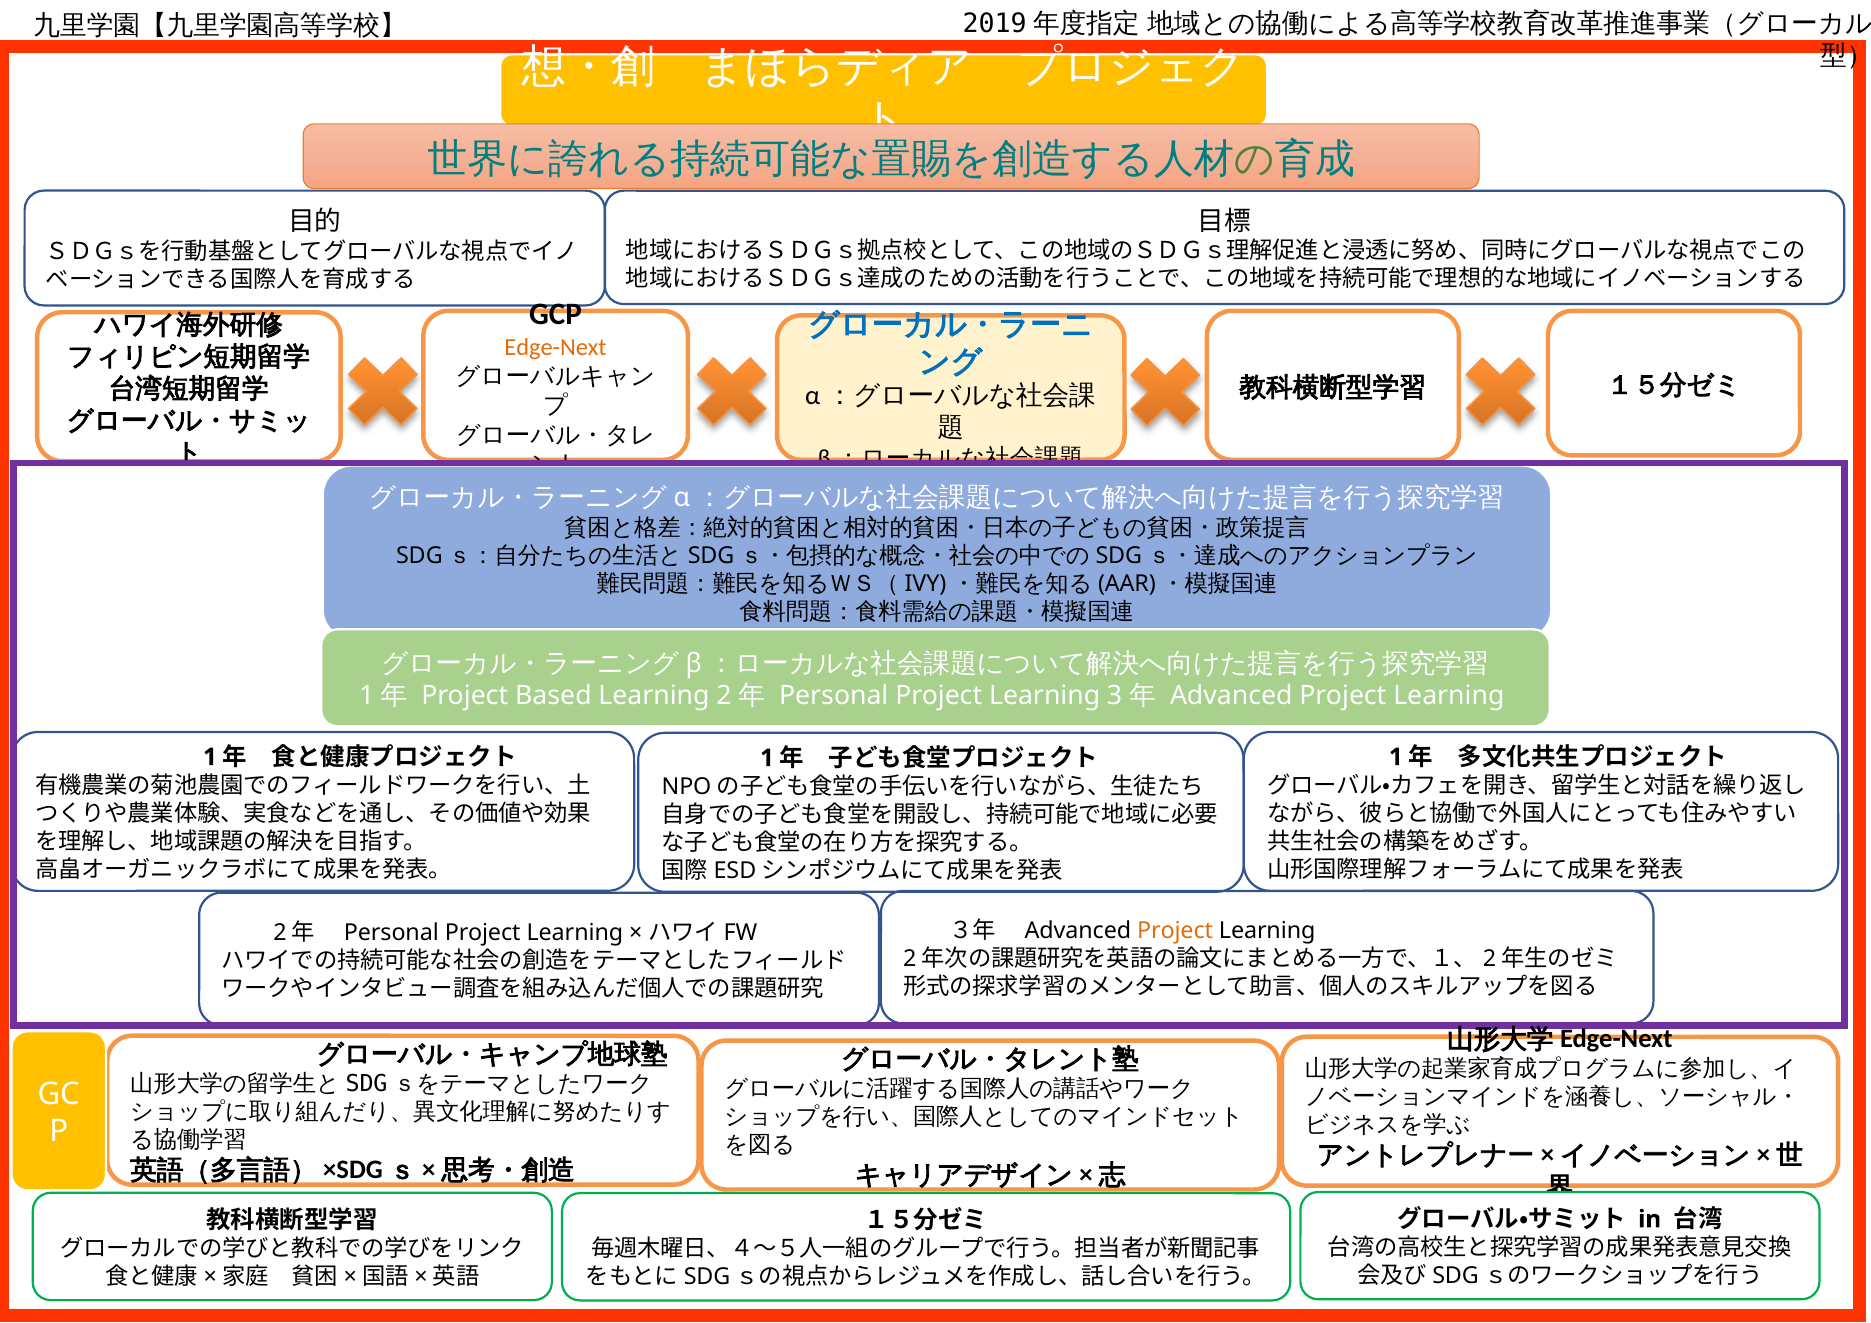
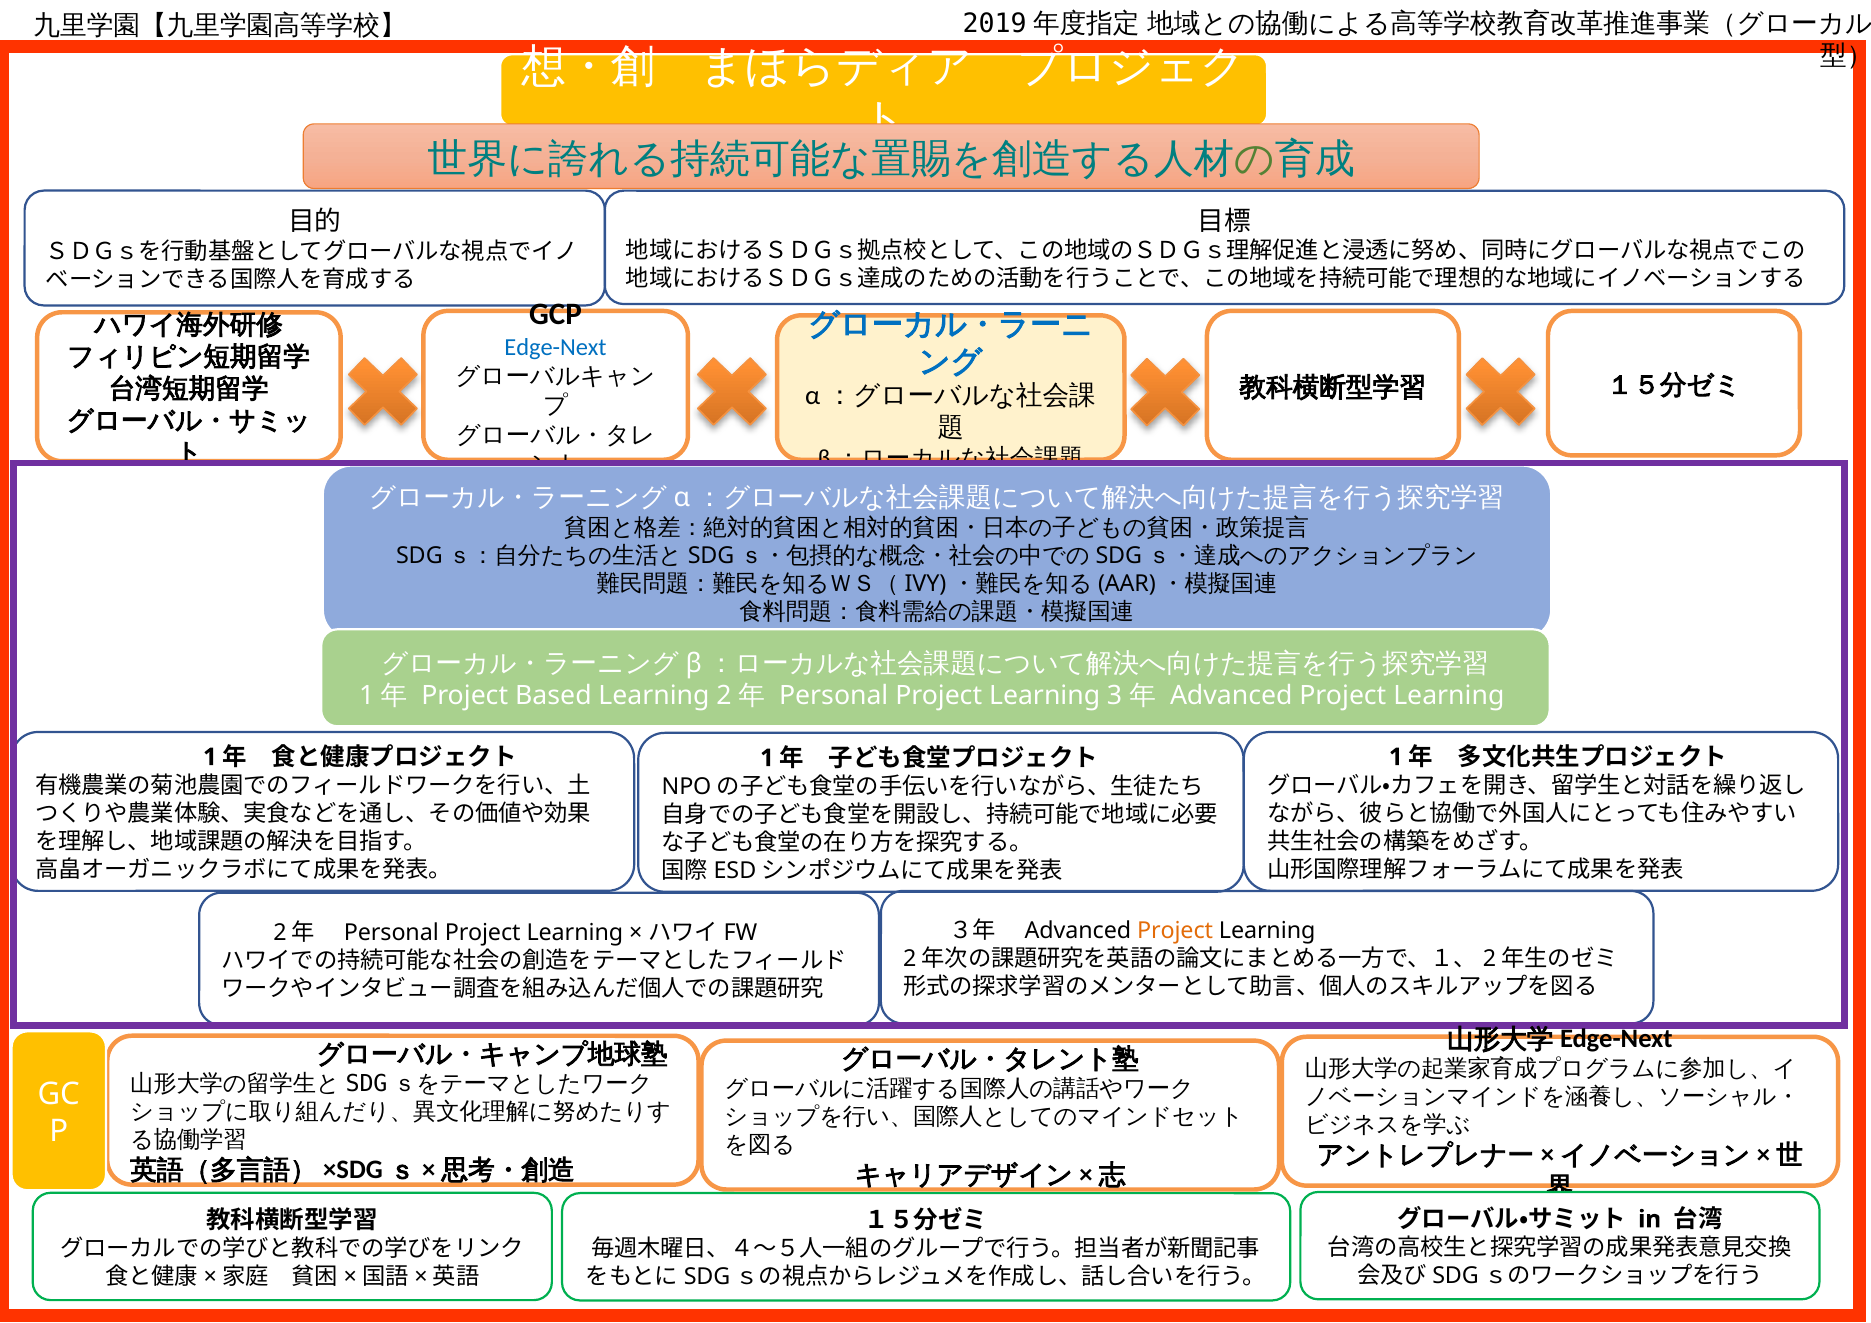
Edge-Next colour: orange -> blue (556, 347)
